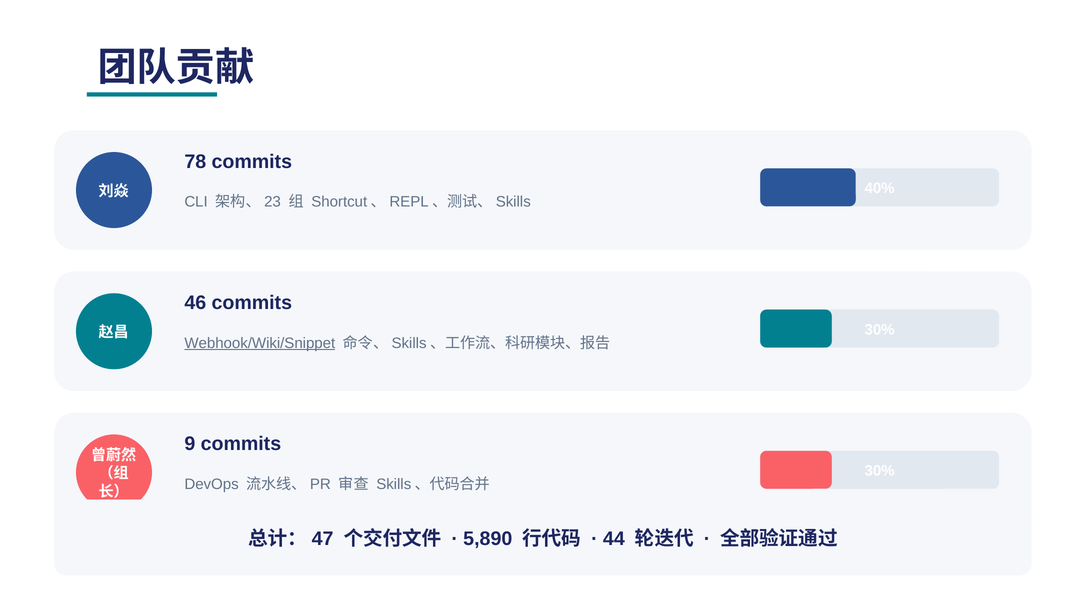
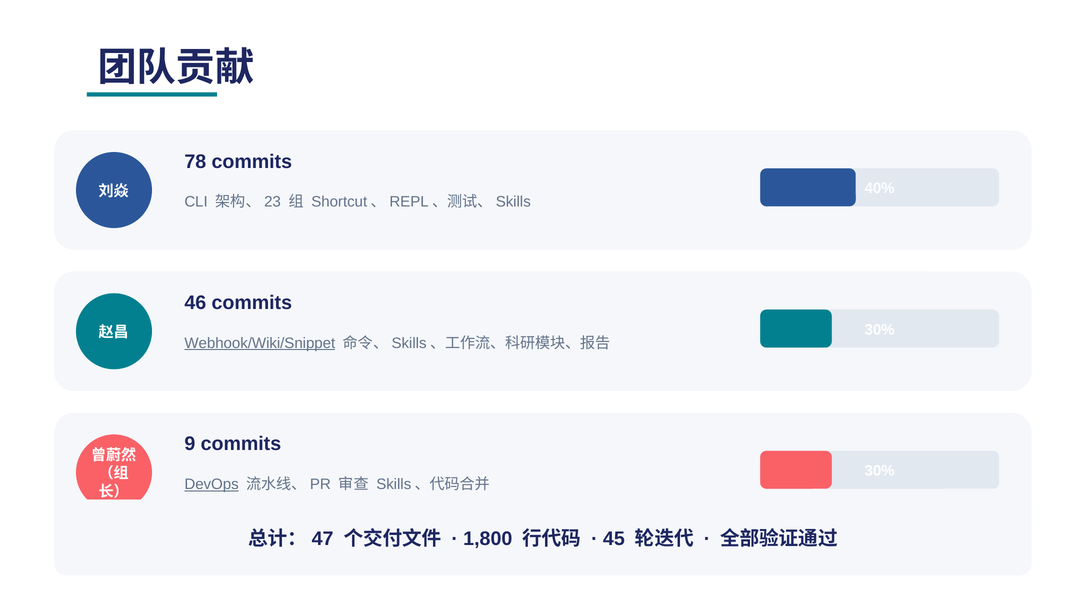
DevOps underline: none -> present (212, 484)
5,890: 5,890 -> 1,800 (488, 539)
44: 44 -> 45 (614, 539)
